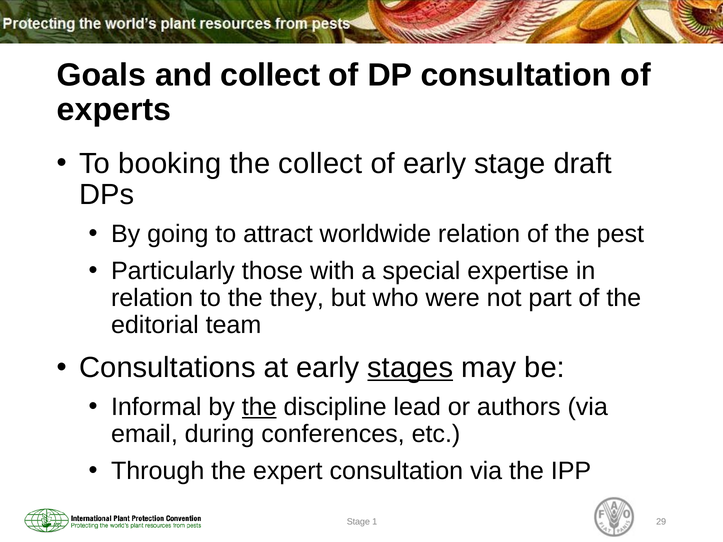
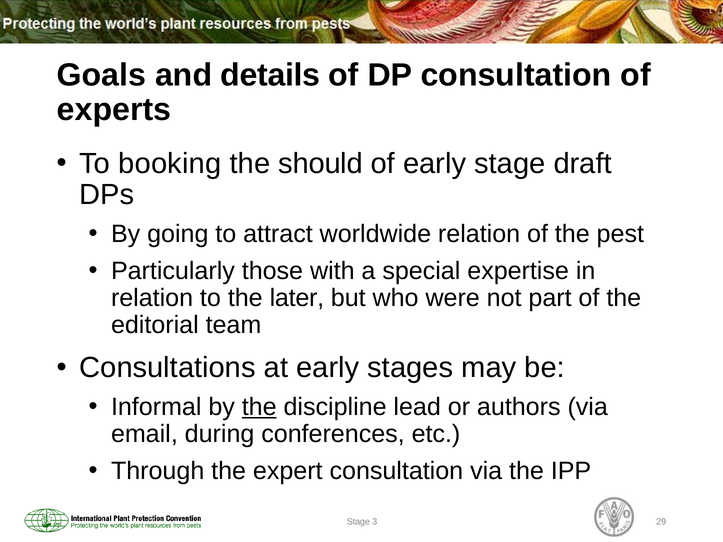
and collect: collect -> details (270, 75)
the collect: collect -> should (321, 164)
they: they -> later (297, 298)
stages underline: present -> none (410, 368)
1: 1 -> 3 (375, 522)
